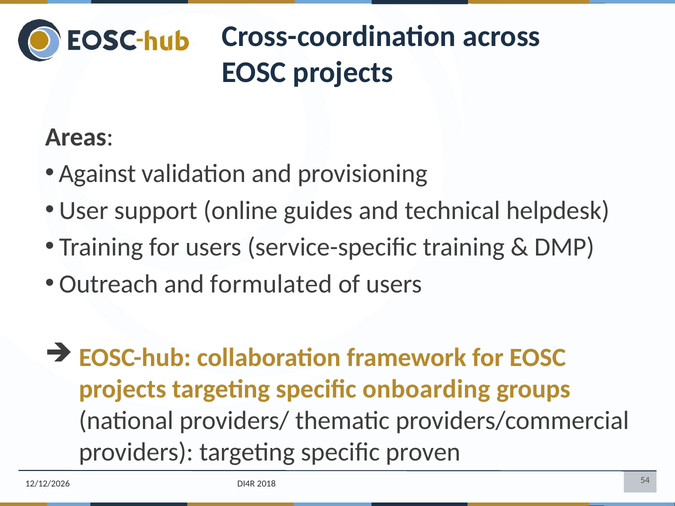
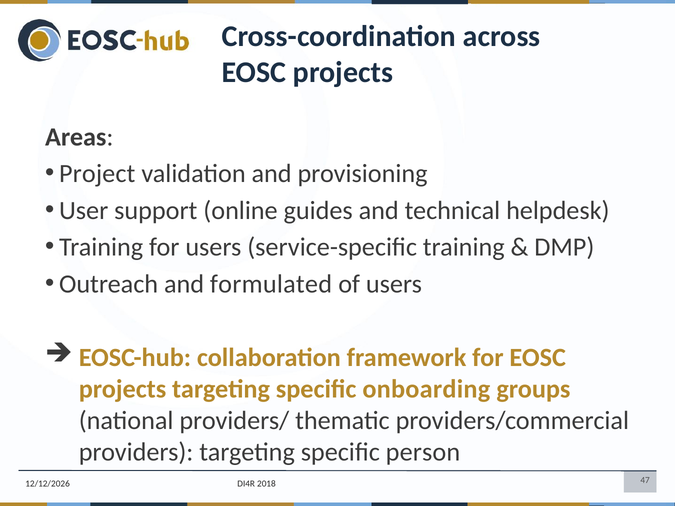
Against: Against -> Project (97, 174)
proven: proven -> person (423, 452)
54: 54 -> 47 (645, 481)
